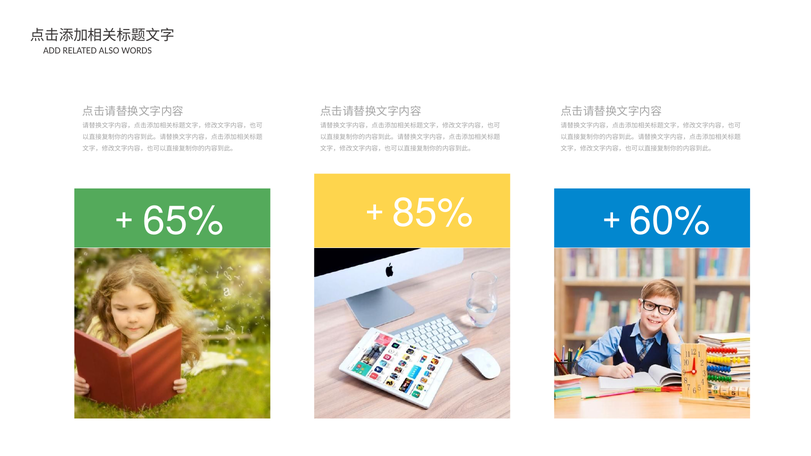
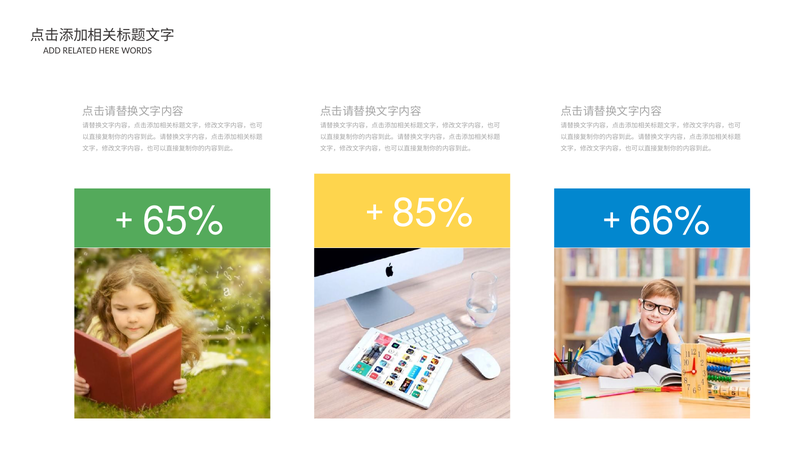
ALSO: ALSO -> HERE (109, 51)
60%: 60% -> 66% (670, 221)
